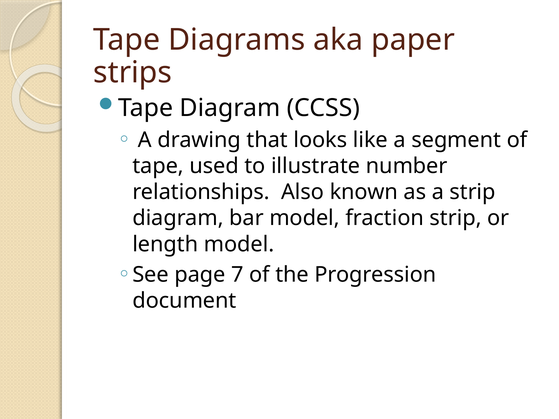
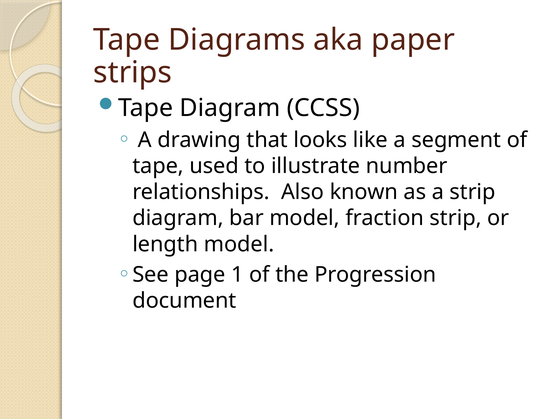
7: 7 -> 1 (237, 275)
